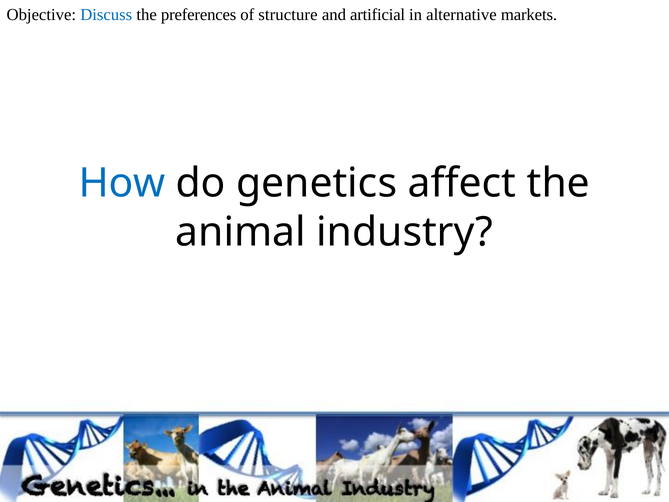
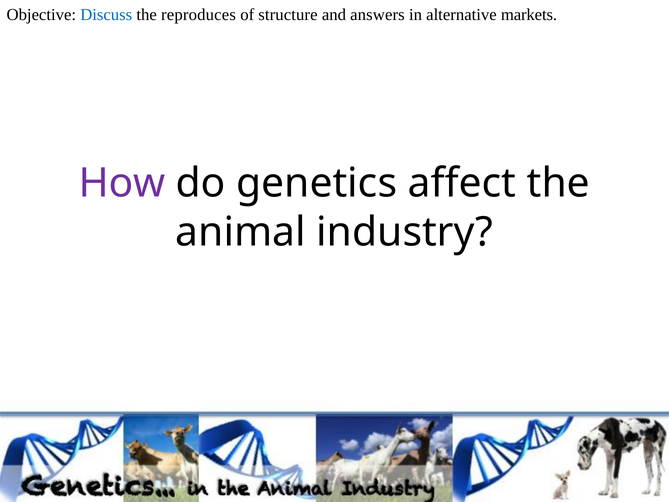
preferences: preferences -> reproduces (198, 14)
artificial: artificial -> answers (377, 14)
How colour: blue -> purple (122, 183)
